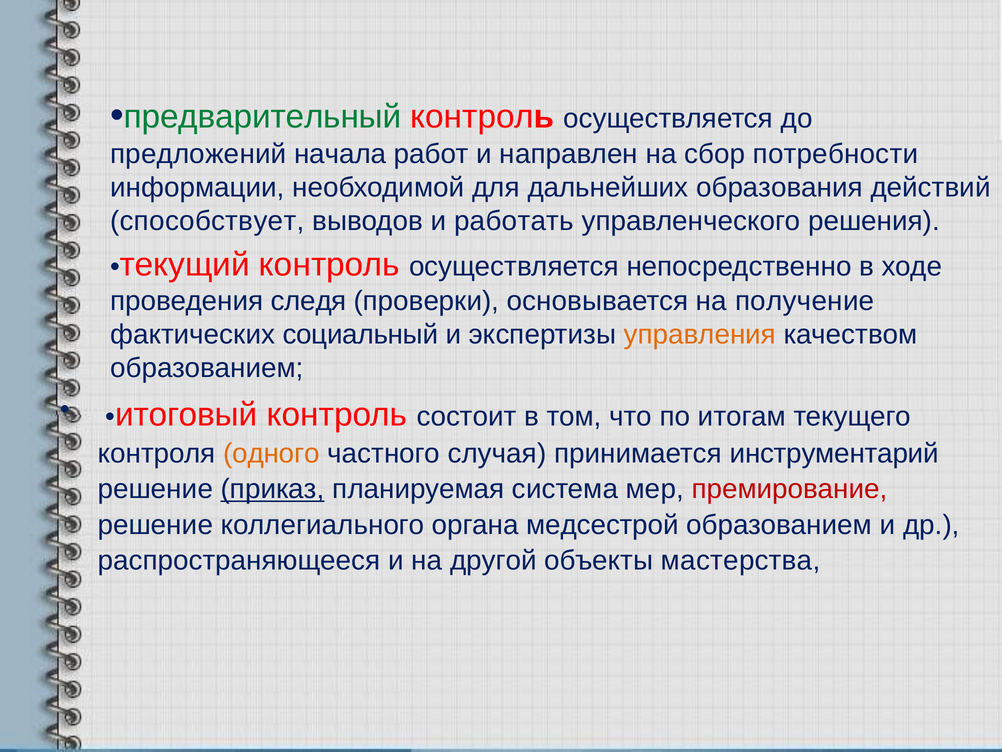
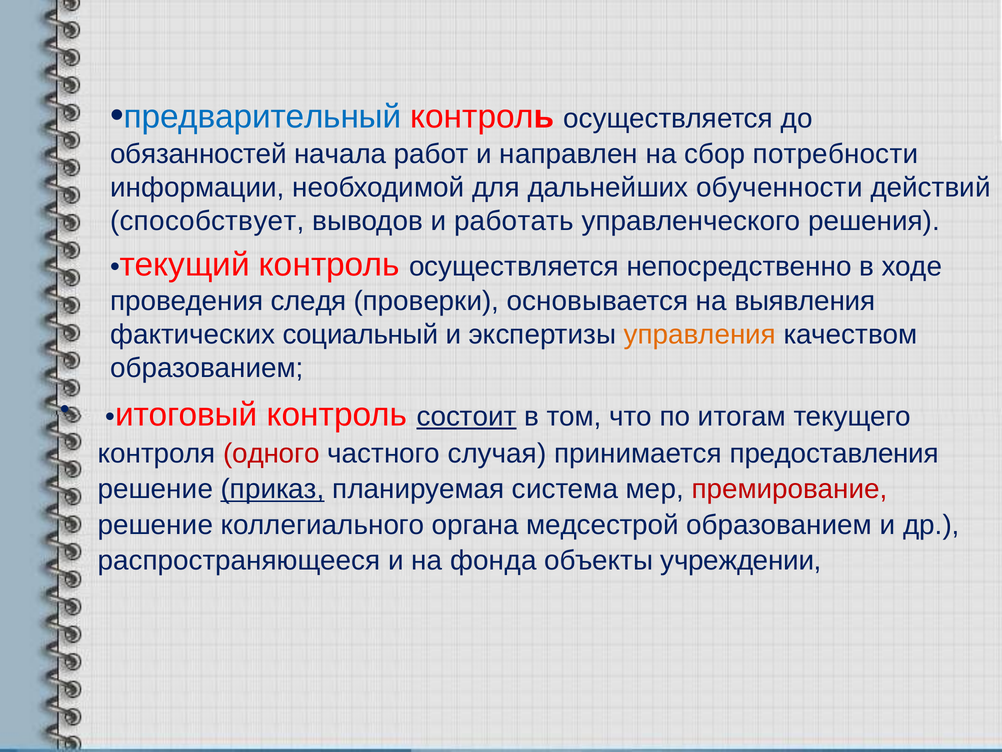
предварительный colour: green -> blue (263, 116)
предложений: предложений -> обязанностей (198, 154)
образования: образования -> обученности (779, 187)
получение: получение -> выявления (805, 301)
состоит underline: none -> present (467, 416)
одного colour: orange -> red (271, 453)
инструментарий: инструментарий -> предоставления (834, 453)
другой: другой -> фонда (493, 560)
мастерства: мастерства -> учреждении (741, 560)
